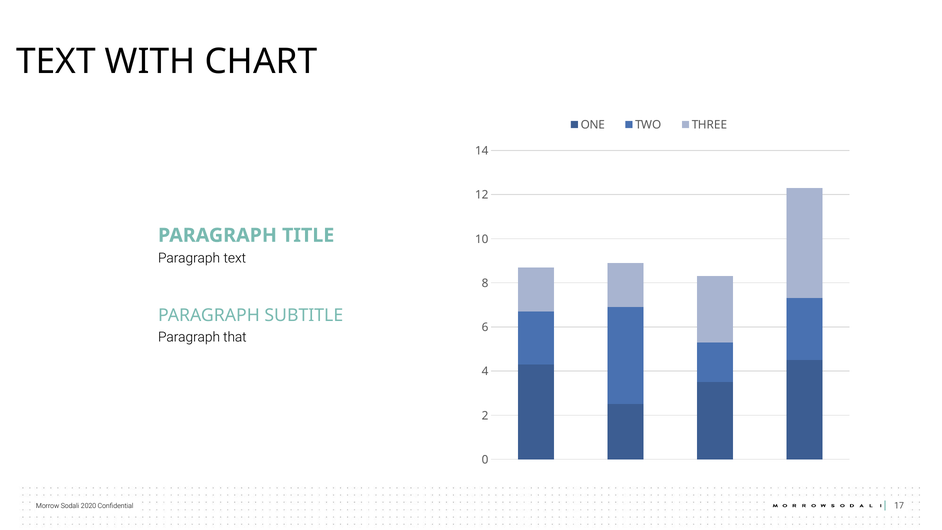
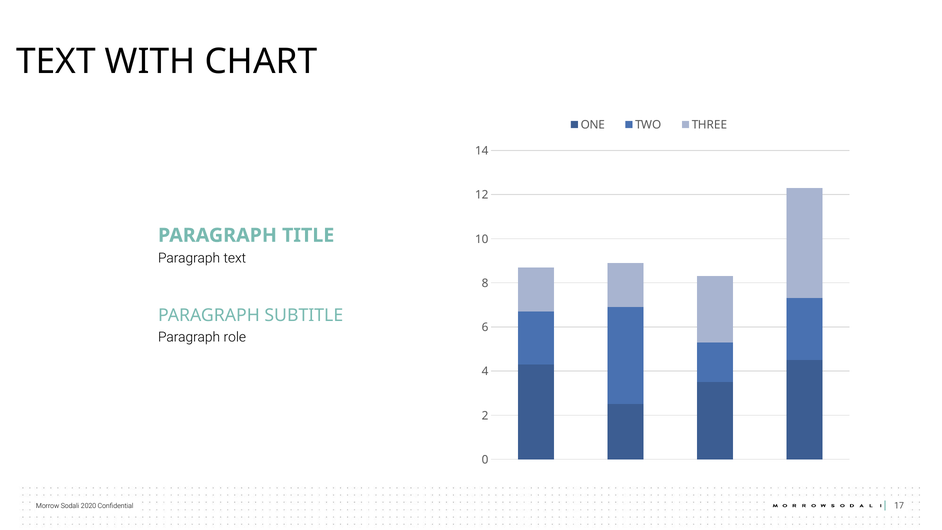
that: that -> role (235, 337)
